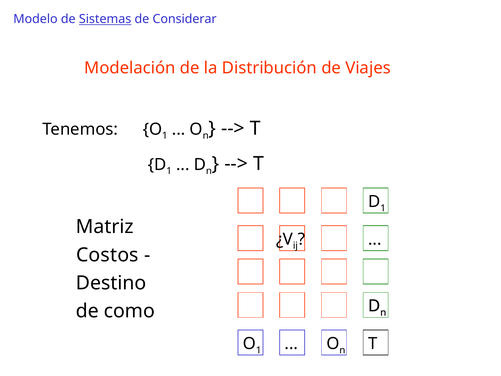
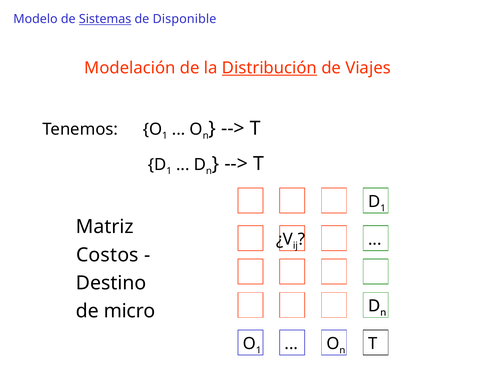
Considerar: Considerar -> Disponible (184, 19)
Distribución underline: none -> present (269, 68)
como: como -> micro (129, 311)
